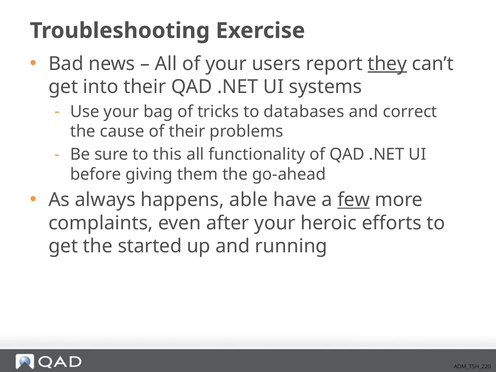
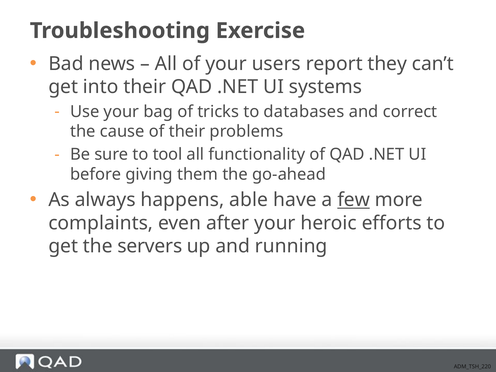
they underline: present -> none (387, 64)
this: this -> tool (168, 155)
started: started -> servers (150, 246)
